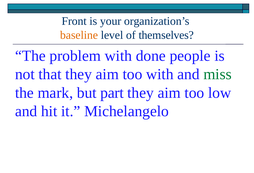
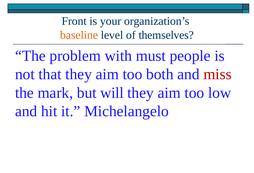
done: done -> must (151, 56)
too with: with -> both (160, 74)
miss colour: green -> red (218, 74)
part: part -> will (112, 93)
